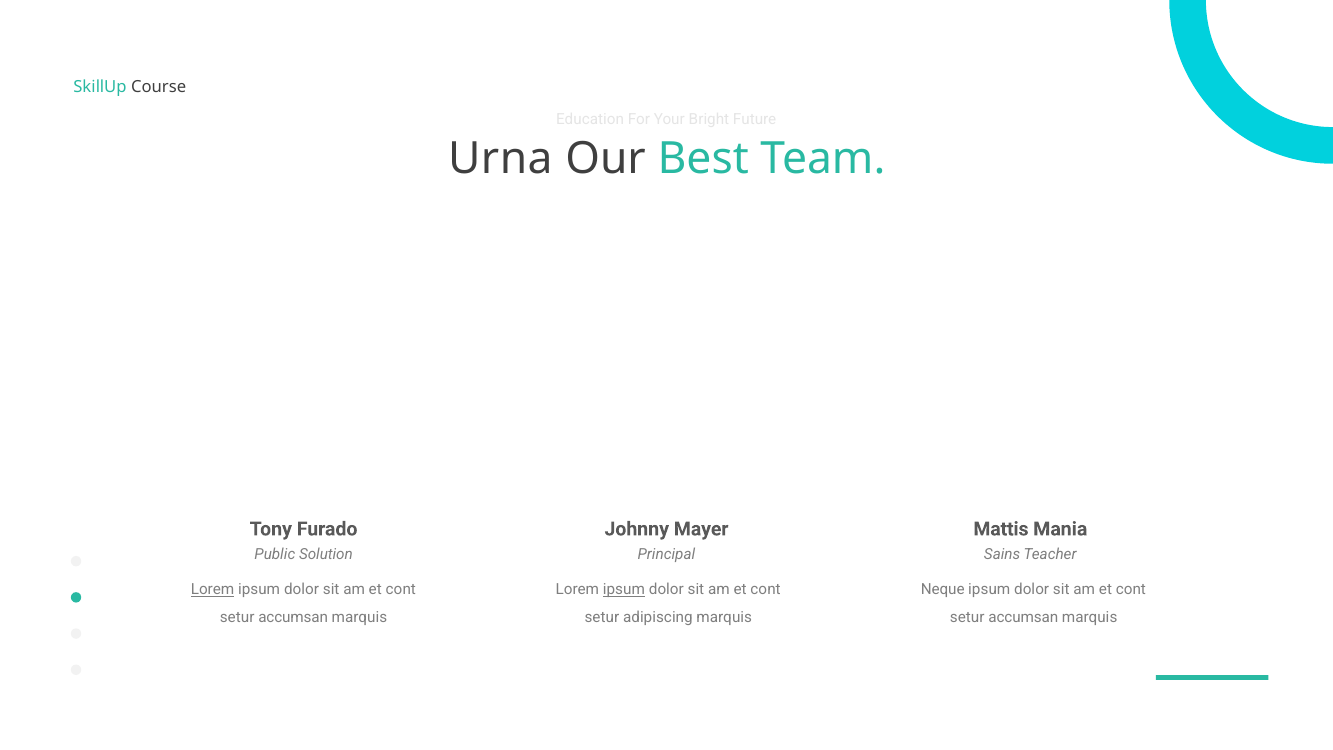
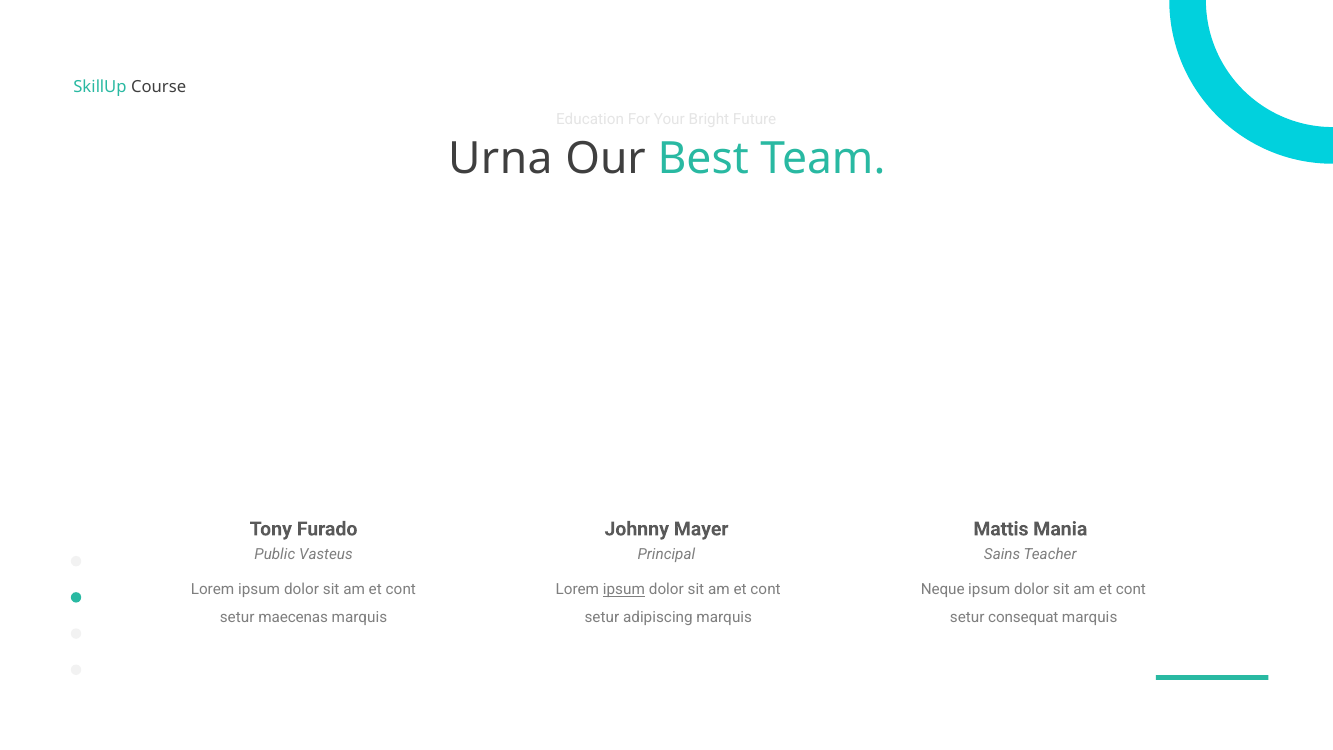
Solution: Solution -> Vasteus (326, 555)
Lorem underline: present -> none (213, 590)
accumsan: accumsan -> maecenas (293, 617)
accumsan: accumsan -> consequat (1023, 617)
